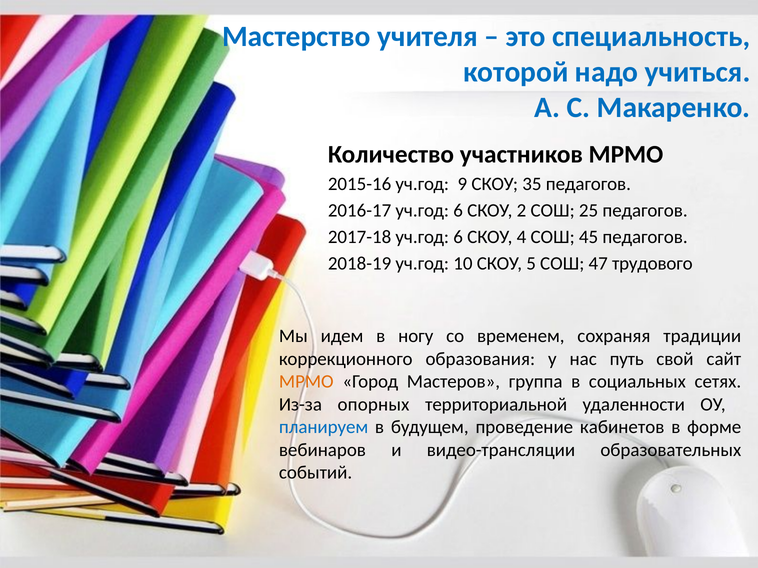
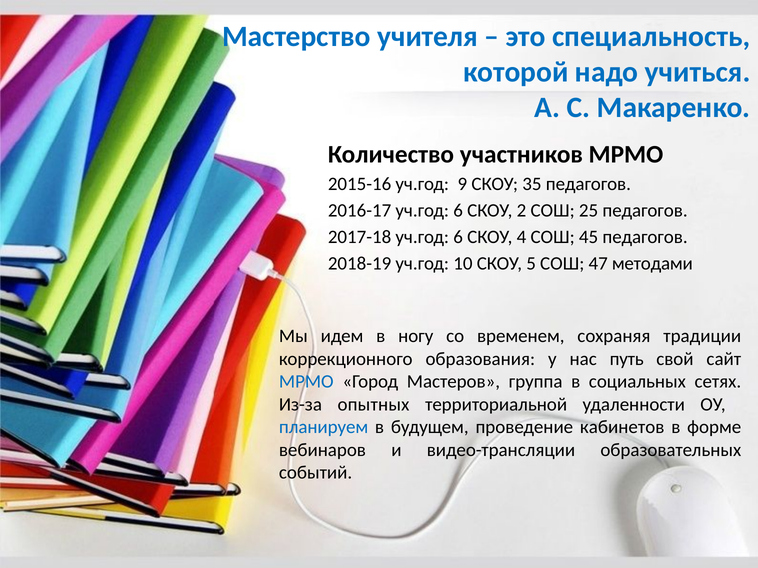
трудового: трудового -> методами (652, 264)
МРМО colour: orange -> blue (306, 382)
опорных: опорных -> опытных (373, 405)
